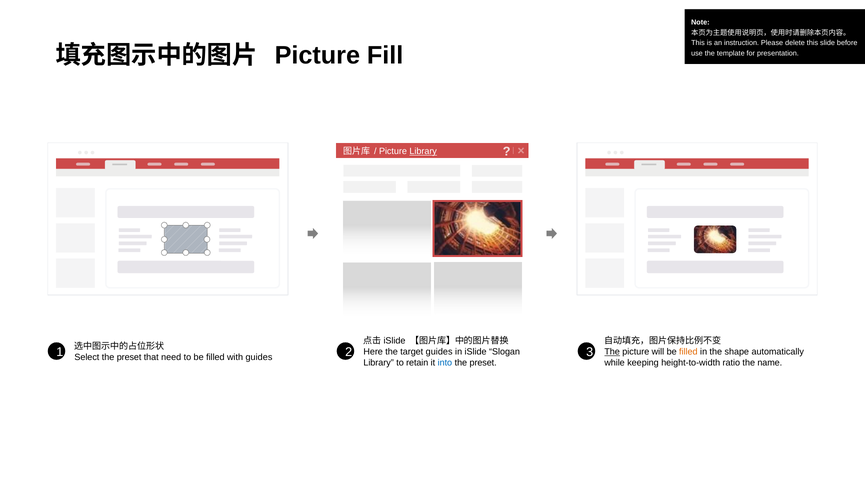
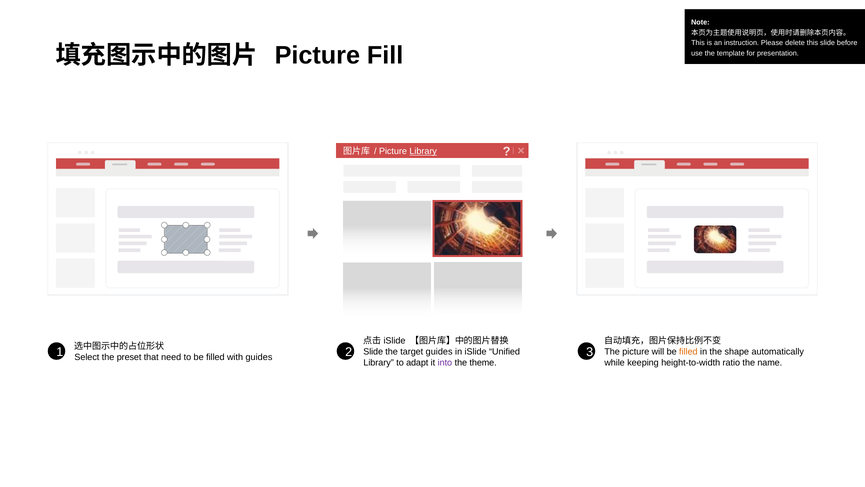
Here: Here -> Slide (373, 351)
Slogan: Slogan -> Unified (505, 351)
The underline: present -> none (612, 351)
retain: retain -> adapt (417, 362)
into colour: blue -> purple (445, 362)
preset: preset -> theme (483, 362)
